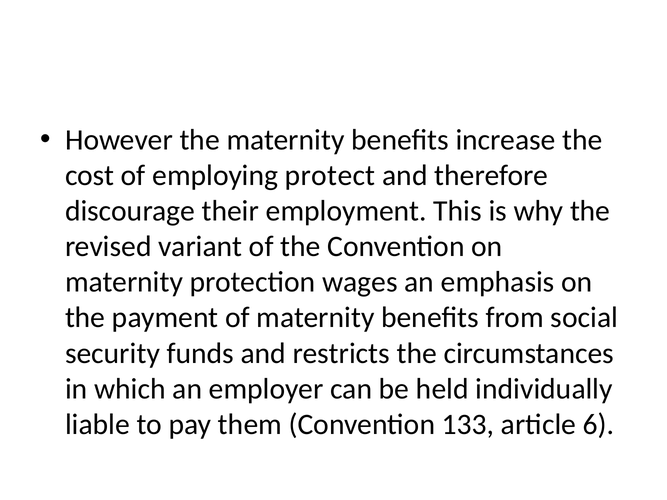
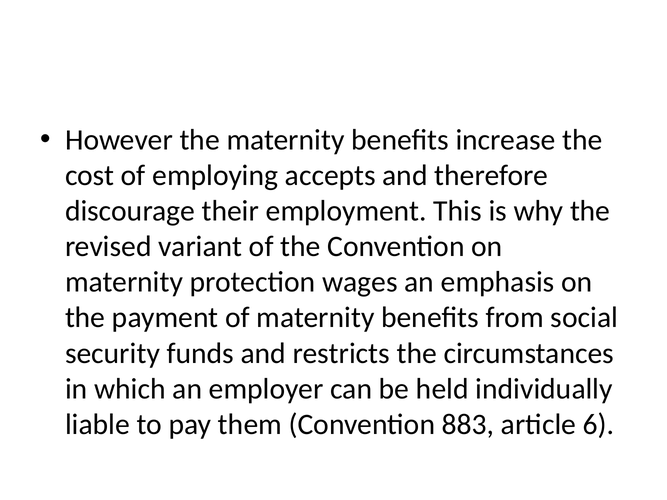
protect: protect -> accepts (330, 176)
133: 133 -> 883 (468, 425)
